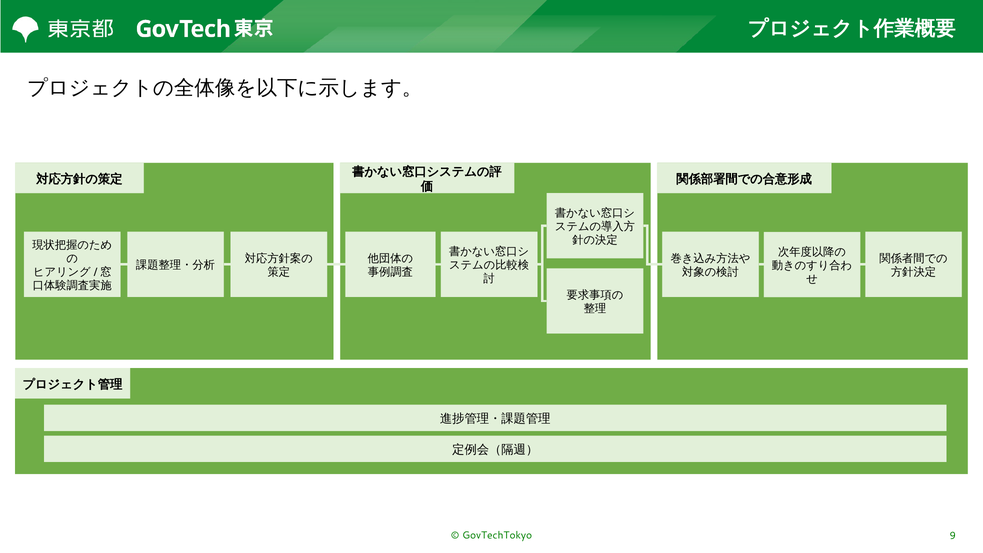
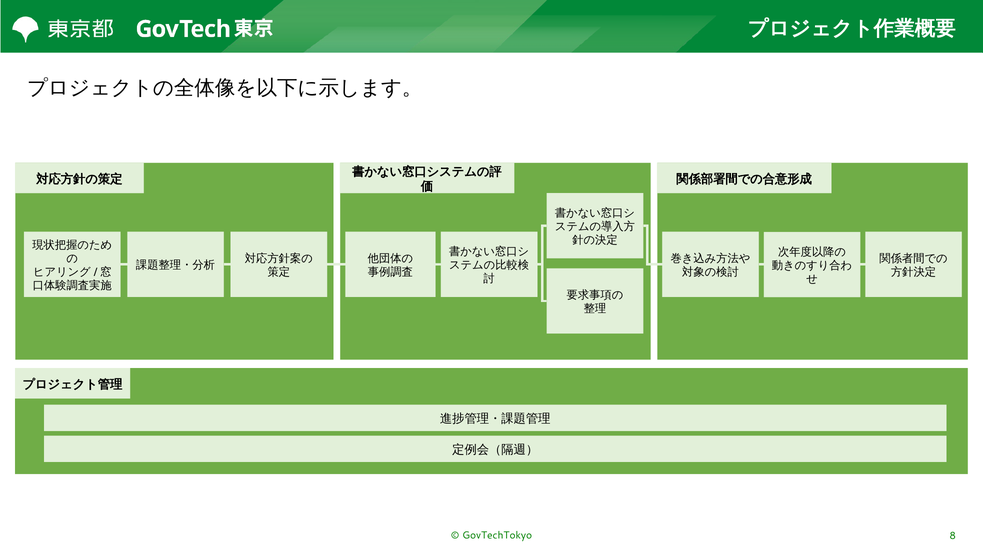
9: 9 -> 8 (953, 536)
